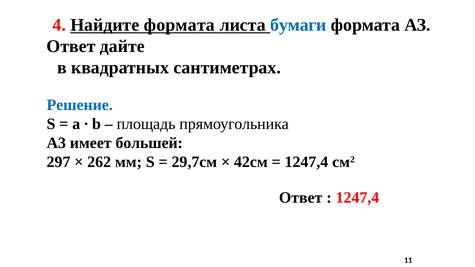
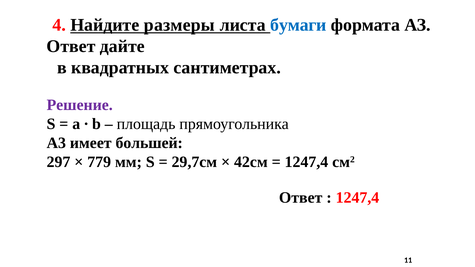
Найдите формата: формата -> размеры (179, 25)
Решение colour: blue -> purple (80, 105)
262: 262 -> 779 (99, 162)
